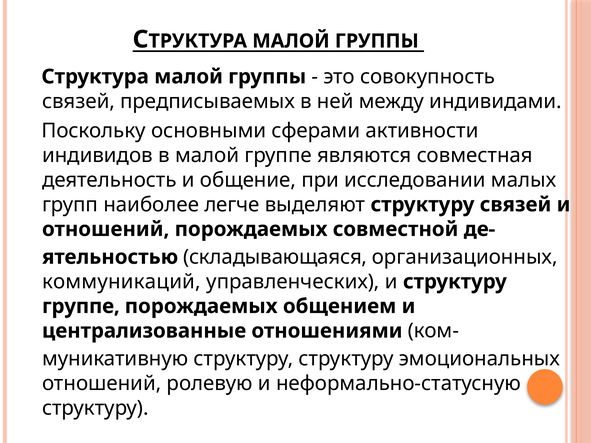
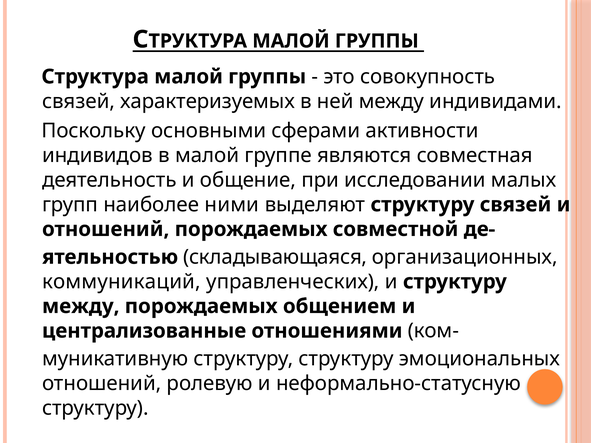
предписываемых: предписываемых -> характеризуемых (208, 101)
легче: легче -> ними (232, 205)
группе: группе -> между (81, 306)
